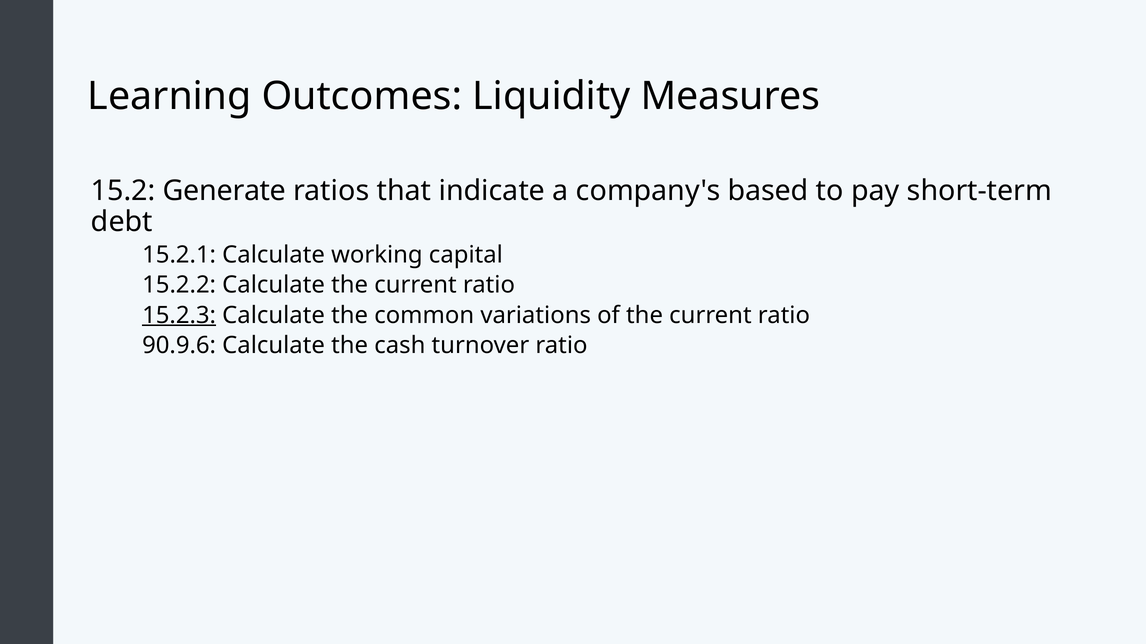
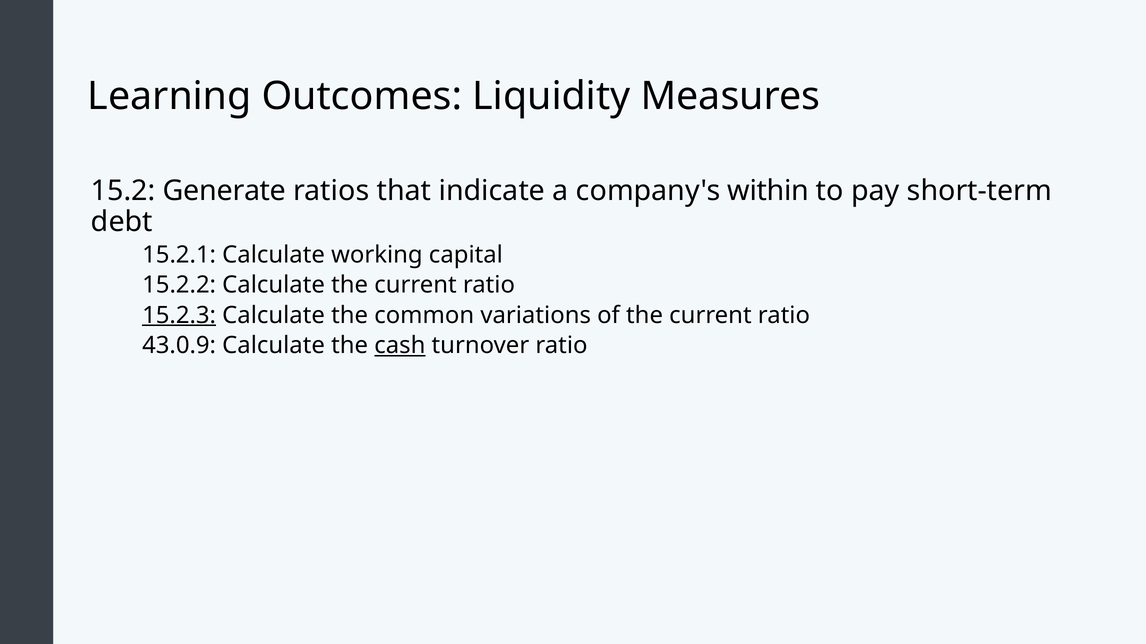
based: based -> within (768, 191)
90.9.6: 90.9.6 -> 43.0.9 (179, 346)
cash underline: none -> present (400, 346)
